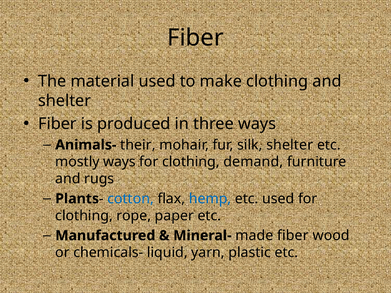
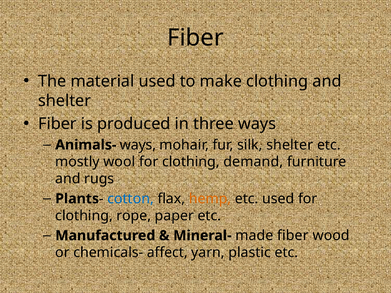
Animals- their: their -> ways (138, 145)
mostly ways: ways -> wool (119, 162)
hemp colour: blue -> orange (210, 199)
liquid: liquid -> affect (167, 253)
